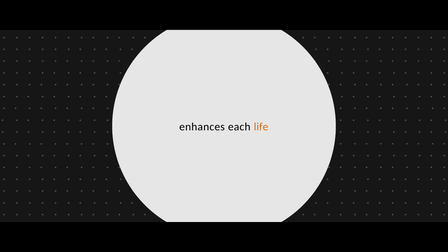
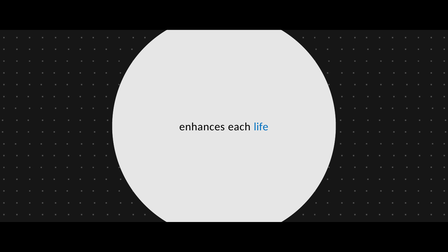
life colour: orange -> blue (261, 127)
